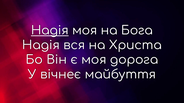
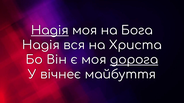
дорога underline: none -> present (134, 60)
